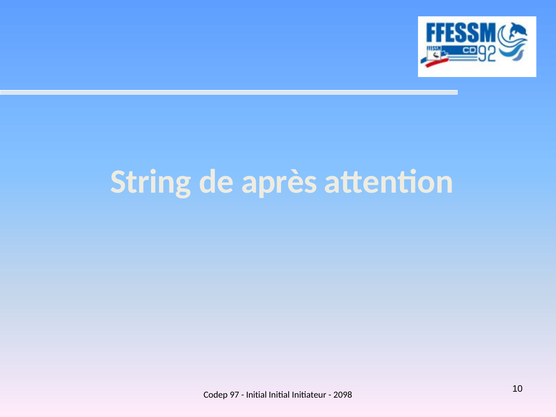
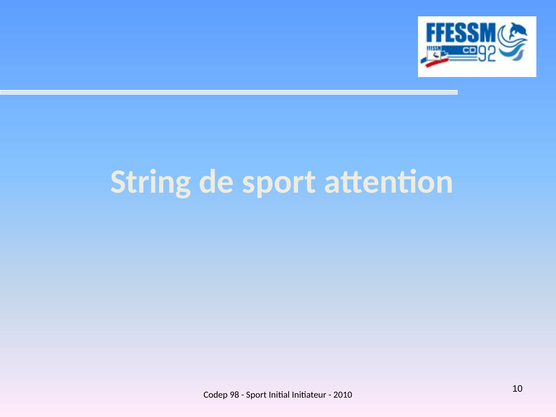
de après: après -> sport (279, 181)
97: 97 -> 98 (234, 395)
Initial: Initial -> Sport (256, 395)
2098: 2098 -> 2010 (343, 395)
